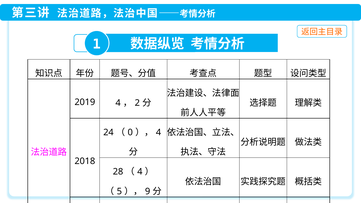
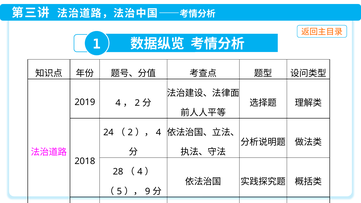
0: 0 -> 2 (130, 132)
